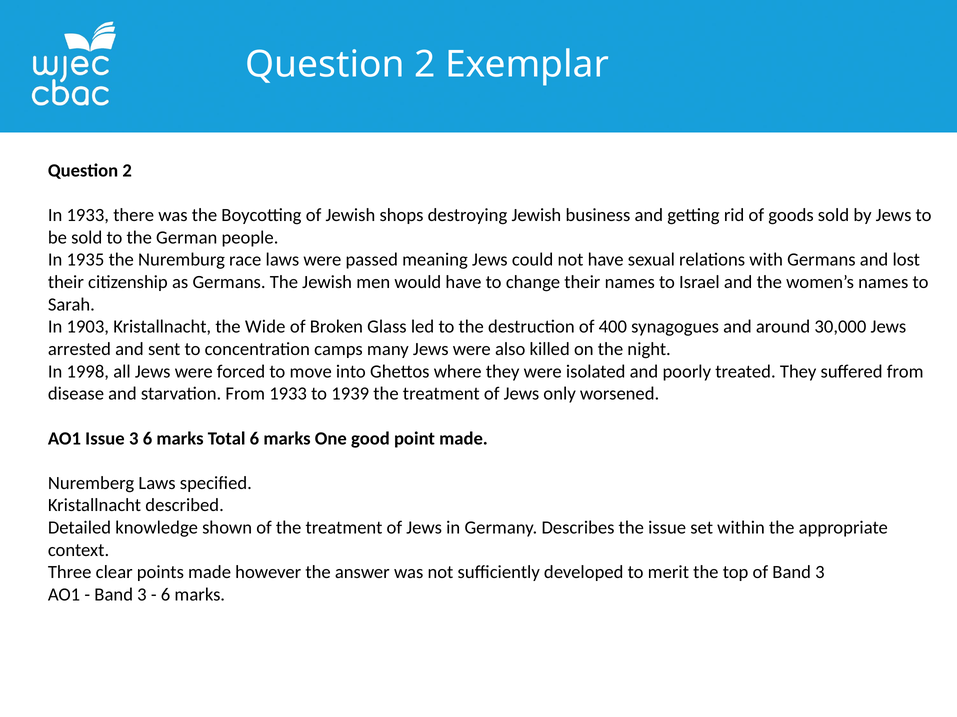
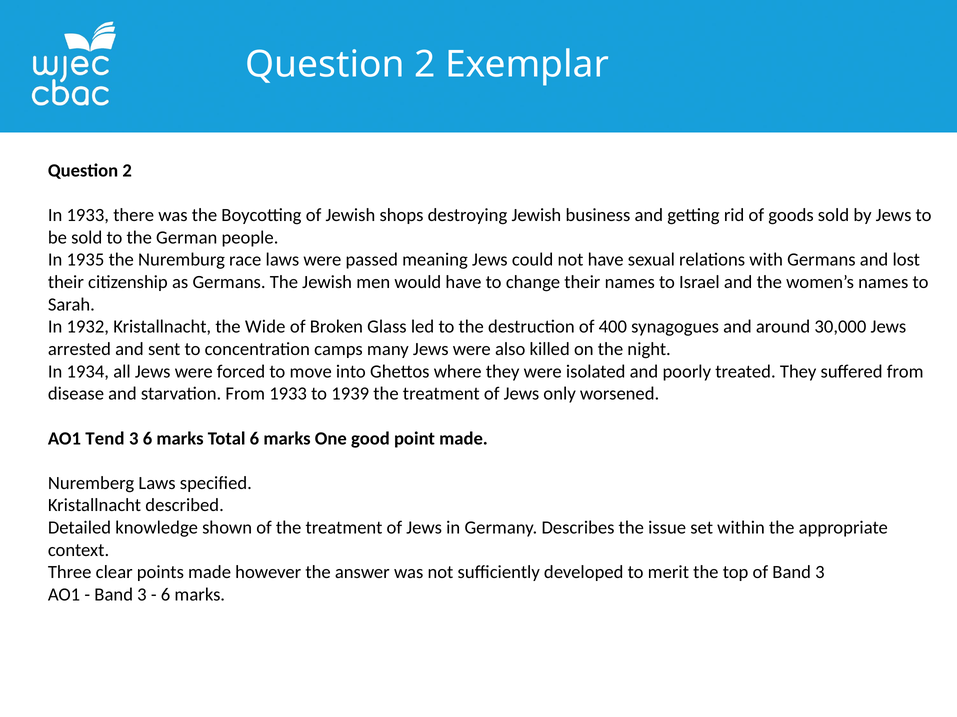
1903: 1903 -> 1932 (88, 327)
1998: 1998 -> 1934 (88, 372)
AO1 Issue: Issue -> Tend (105, 439)
